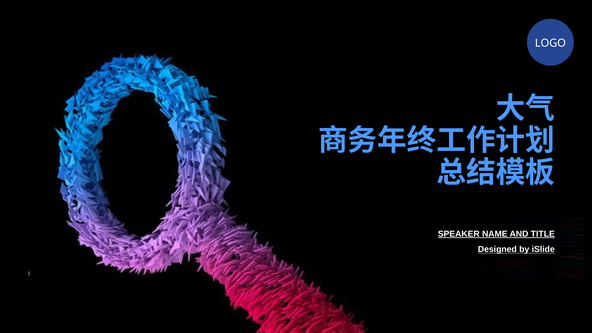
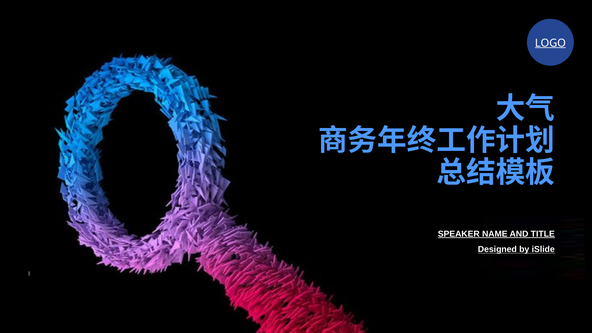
LOGO underline: none -> present (550, 43)
